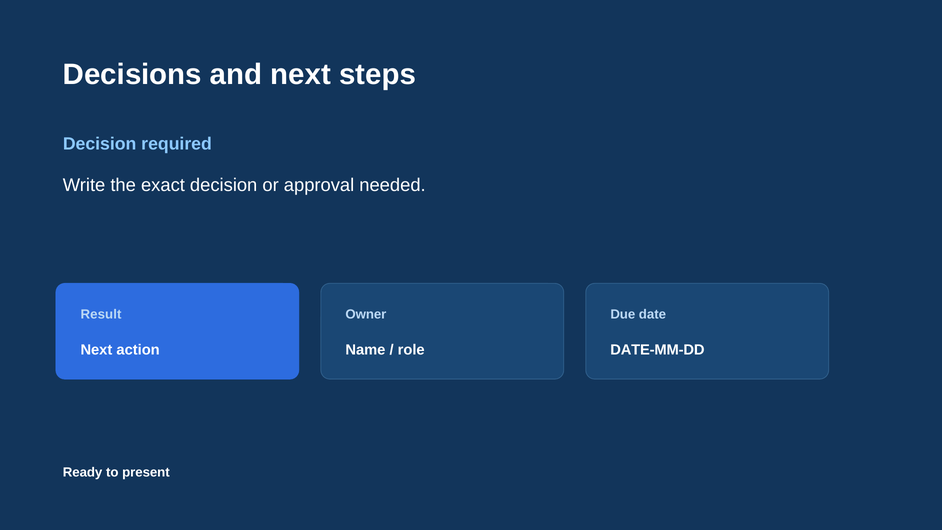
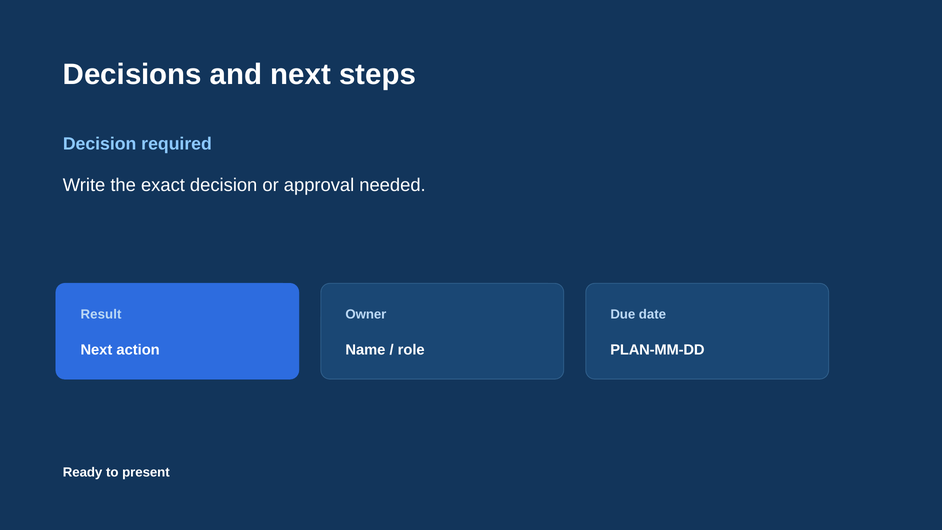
DATE-MM-DD: DATE-MM-DD -> PLAN-MM-DD (657, 350)
